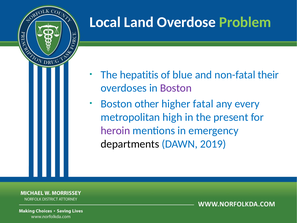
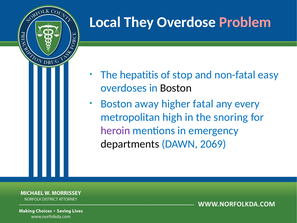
Land: Land -> They (139, 22)
Problem colour: light green -> pink (245, 22)
blue: blue -> stop (183, 75)
their: their -> easy (268, 75)
Boston colour: purple -> black (176, 88)
other: other -> away (147, 104)
present: present -> snoring (231, 117)
2019: 2019 -> 2069 (213, 144)
